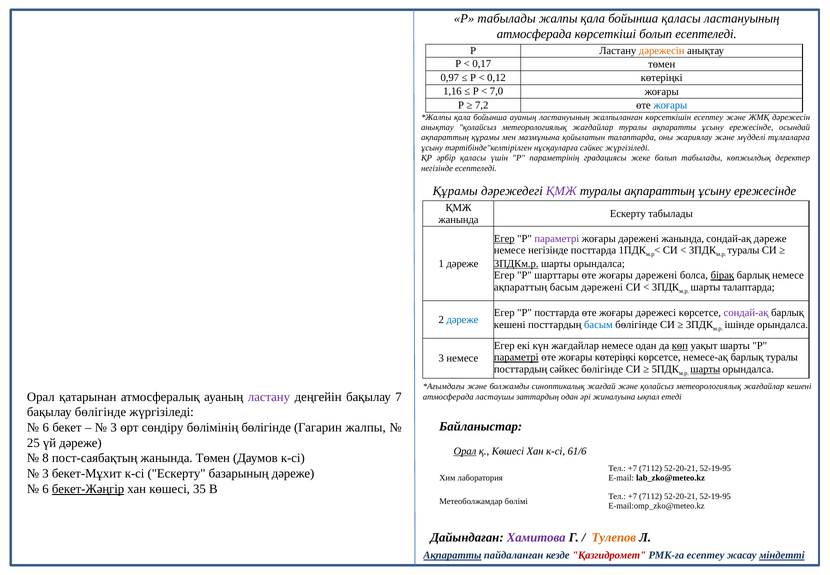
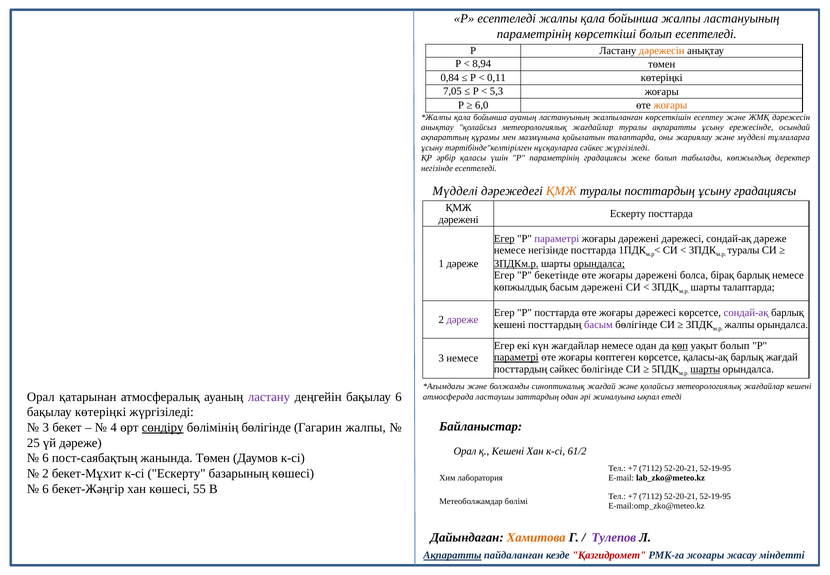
Р табылады: табылады -> есептеледі (507, 19)
бойынша қаласы: қаласы -> жалпы (681, 19)
атмосферада: атмосферада -> параметрінің (534, 34)
0,17: 0,17 -> 8,94 (482, 64)
0,97: 0,97 -> 0,84 (450, 78)
0,12: 0,12 -> 0,11 (497, 78)
1,16: 1,16 -> 7,05 (452, 91)
7,0: 7,0 -> 5,3 (497, 91)
7,2: 7,2 -> 6,0 (482, 105)
жоғары colour: blue -> orange (670, 105)
Құрамы: Құрамы -> Мүдделі (455, 191)
ҚМЖ colour: purple -> orange (561, 191)
туралы ақпараттың: ақпараттың -> посттардың (660, 191)
ережесінде: ережесінде -> градациясы (765, 191)
Ескерту табылады: табылады -> посттарда (671, 214)
жанында: жанында -> дәрежені (459, 219)
дәрежені жанында: жанында -> дәрежесі (683, 238)
орындалса underline: none -> present (599, 264)
шарттары: шарттары -> бекетінде (557, 275)
бірақ underline: present -> none (722, 275)
ақпараттың: ақпараттың -> көпжылдық (521, 287)
дәреже colour: blue -> purple (462, 319)
басым colour: blue -> purple (598, 324)
ішінде: ішінде -> жалпы (740, 324)
уақыт шарты: шарты -> болып (735, 345)
жоғары көтеріңкі: көтеріңкі -> көптеген (615, 357)
немесе-ақ: немесе-ақ -> қаласы-ақ (706, 357)
барлық туралы: туралы -> жағдай (782, 357)
бақылау 7: 7 -> 6 (399, 397)
бақылау бөлігінде: бөлігінде -> көтеріңкі (101, 412)
6: 6 -> 3 (46, 427)
3: 3 -> 4 (114, 427)
сөндіру underline: none -> present (163, 427)
Орал underline: present -> none (465, 451)
қ Көшесі: Көшесі -> Кешені (508, 451)
61/6: 61/6 -> 61/2 (577, 451)
8: 8 -> 6 (46, 458)
3: 3 -> 2 (46, 473)
базарының дәреже: дәреже -> көшесі (293, 473)
бекет-Жәңгір underline: present -> none (88, 489)
35: 35 -> 55 (199, 489)
Хамитова colour: purple -> orange (536, 537)
Тулепов colour: orange -> purple (614, 537)
РМК-ға есептеу: есептеу -> жоғары (706, 555)
міндетті underline: present -> none (782, 555)
